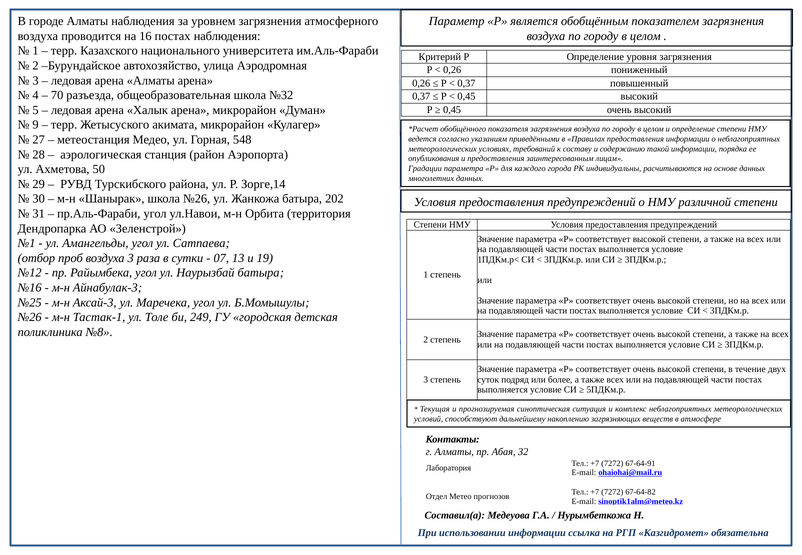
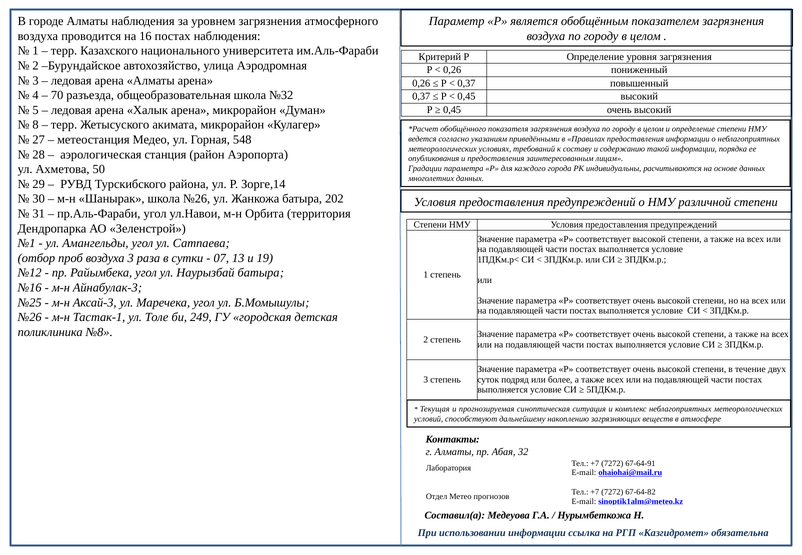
9: 9 -> 8 (36, 125)
